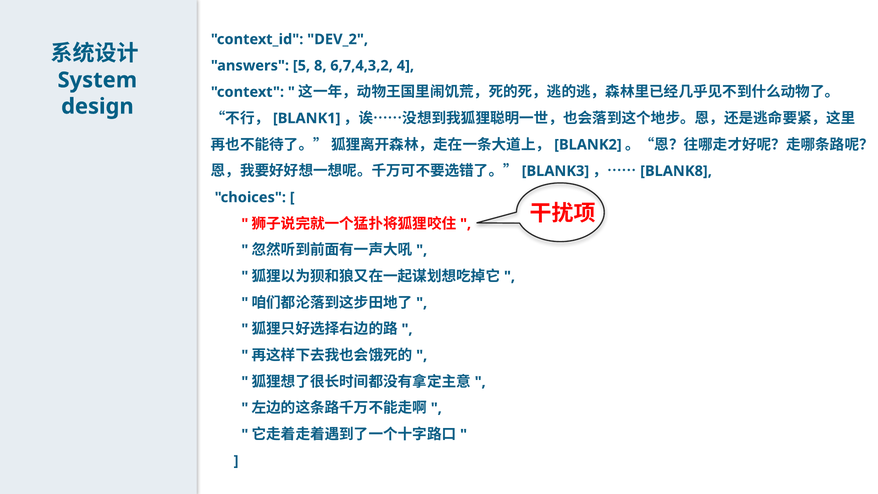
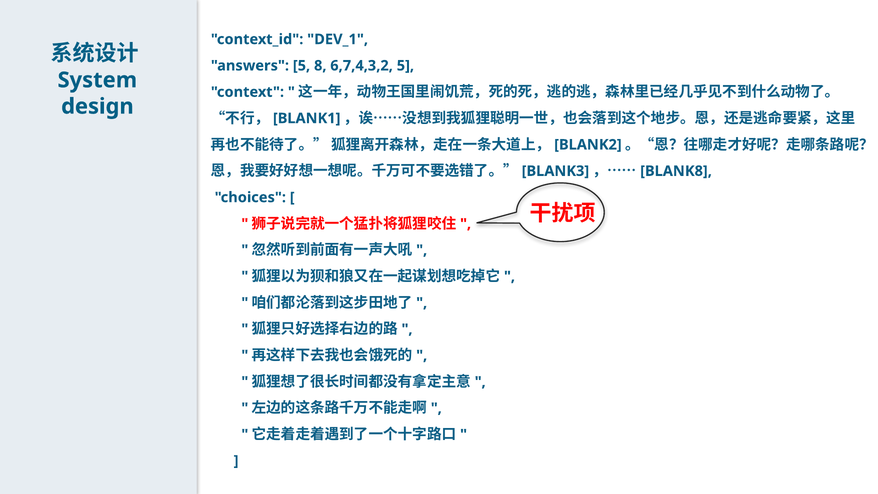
DEV_2: DEV_2 -> DEV_1 (338, 39)
6,7,4,3,2 4: 4 -> 5 (405, 66)
